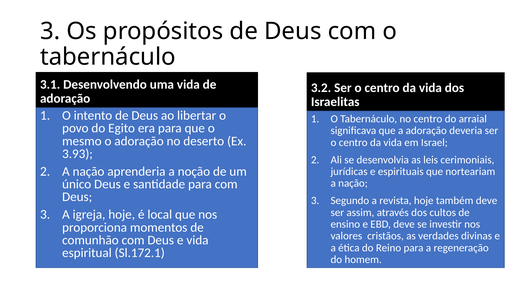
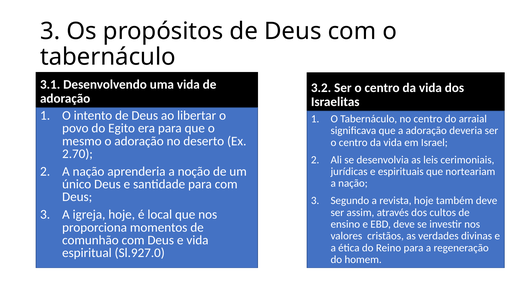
3.93: 3.93 -> 2.70 (77, 154)
Sl.172.1: Sl.172.1 -> Sl.927.0 (140, 253)
